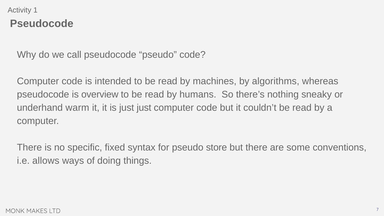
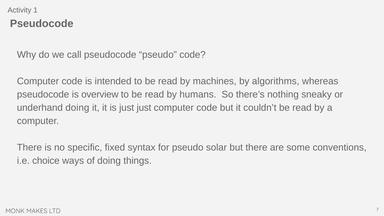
underhand warm: warm -> doing (77, 108)
store: store -> solar (216, 147)
allows: allows -> choice (46, 161)
